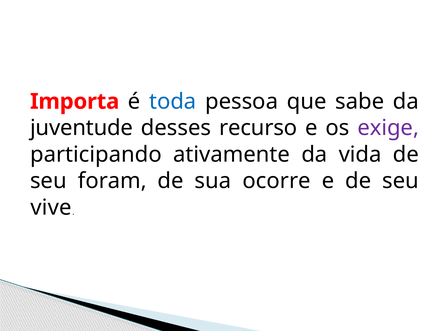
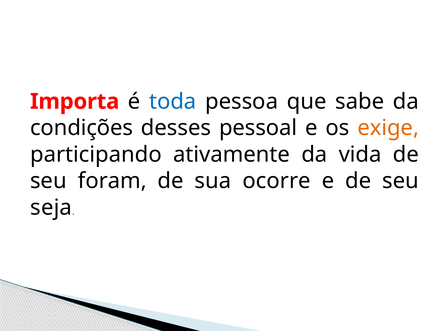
juventude: juventude -> condições (82, 128)
recurso: recurso -> pessoal (258, 128)
exige colour: purple -> orange (388, 128)
vive: vive -> seja (51, 208)
